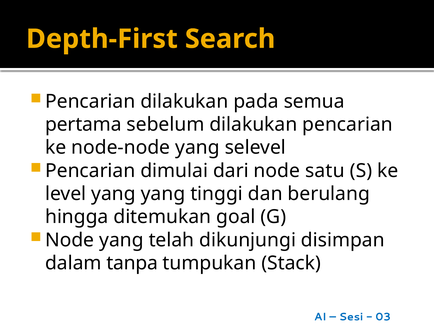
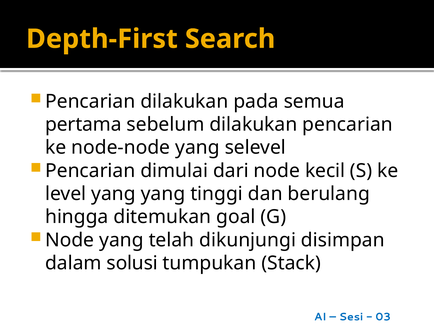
satu: satu -> kecil (325, 171)
tanpa: tanpa -> solusi (132, 264)
